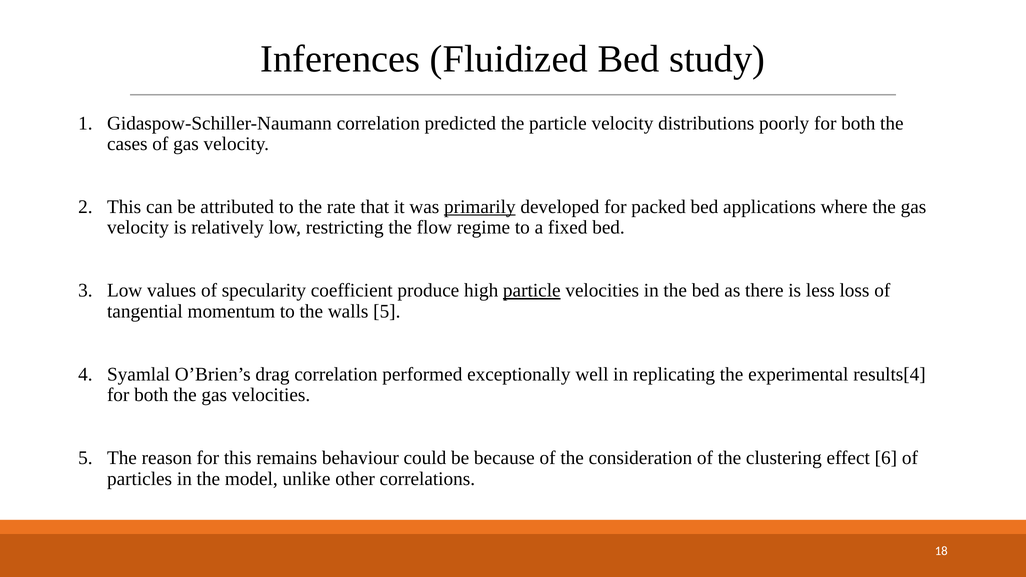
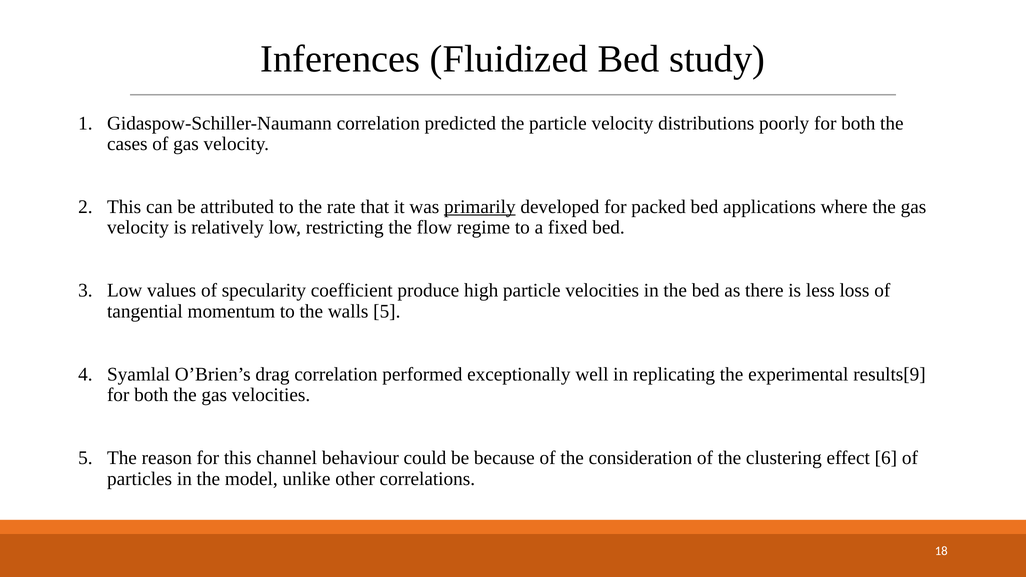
particle underline: present -> none (532, 291)
results[4: results[4 -> results[9 (889, 374)
remains: remains -> channel (287, 458)
